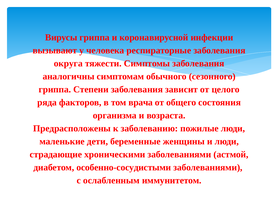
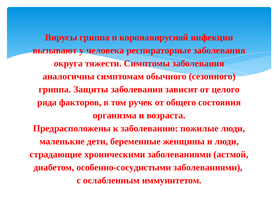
Степени: Степени -> Защиты (91, 89)
врача: врача -> ручек (141, 102)
